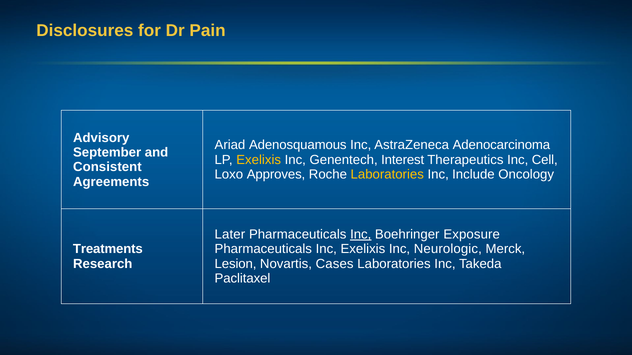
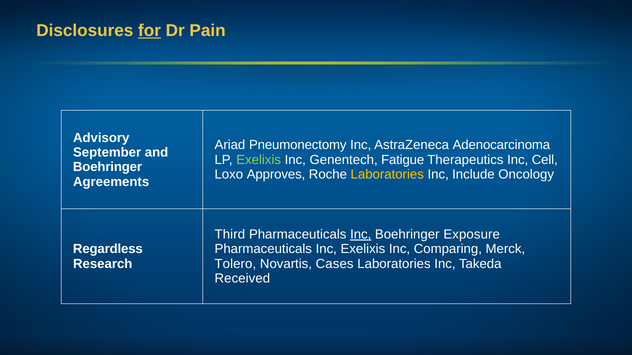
for underline: none -> present (150, 31)
Adenosquamous: Adenosquamous -> Pneumonectomy (298, 145)
Exelixis colour: yellow -> light green (259, 160)
Interest: Interest -> Fatigue (403, 160)
Consistent: Consistent -> Boehringer (108, 167)
Later: Later -> Third (230, 235)
Treatments: Treatments -> Regardless (108, 249)
Neurologic: Neurologic -> Comparing (448, 249)
Lesion: Lesion -> Tolero (235, 264)
Paclitaxel: Paclitaxel -> Received (242, 279)
